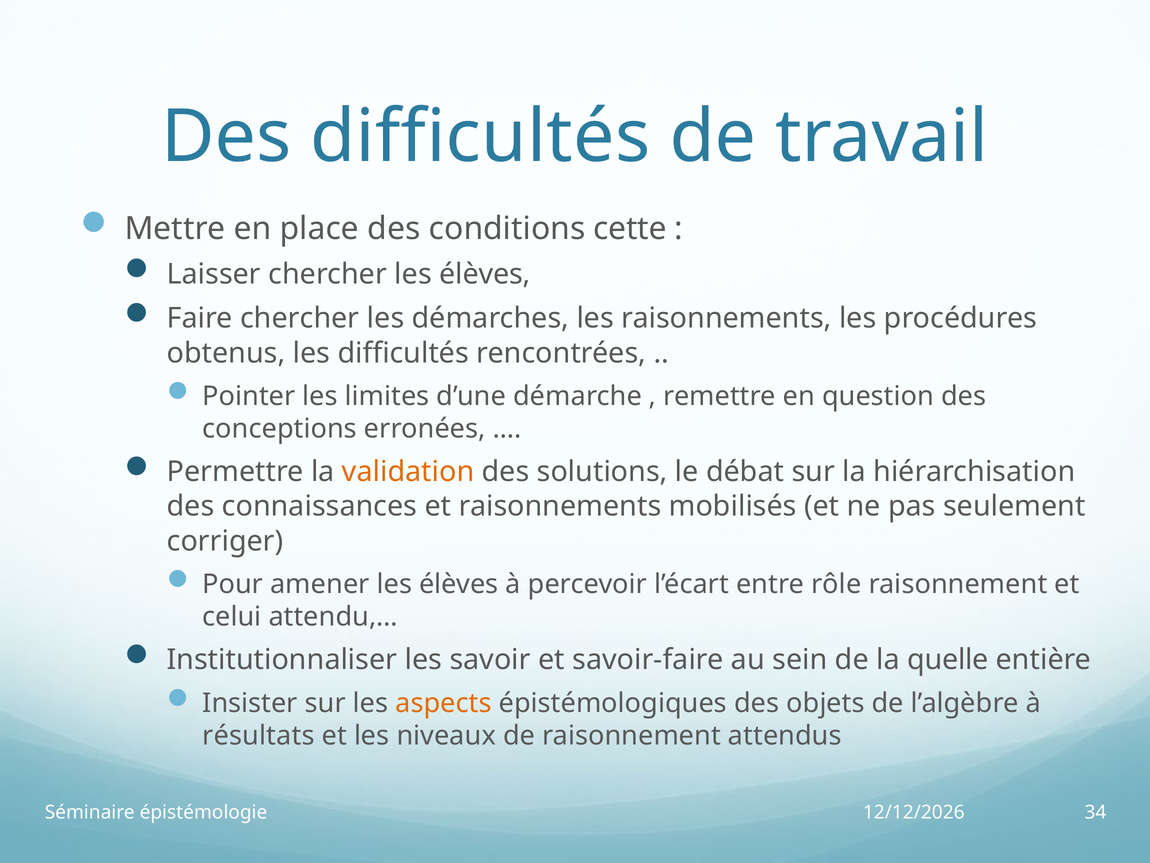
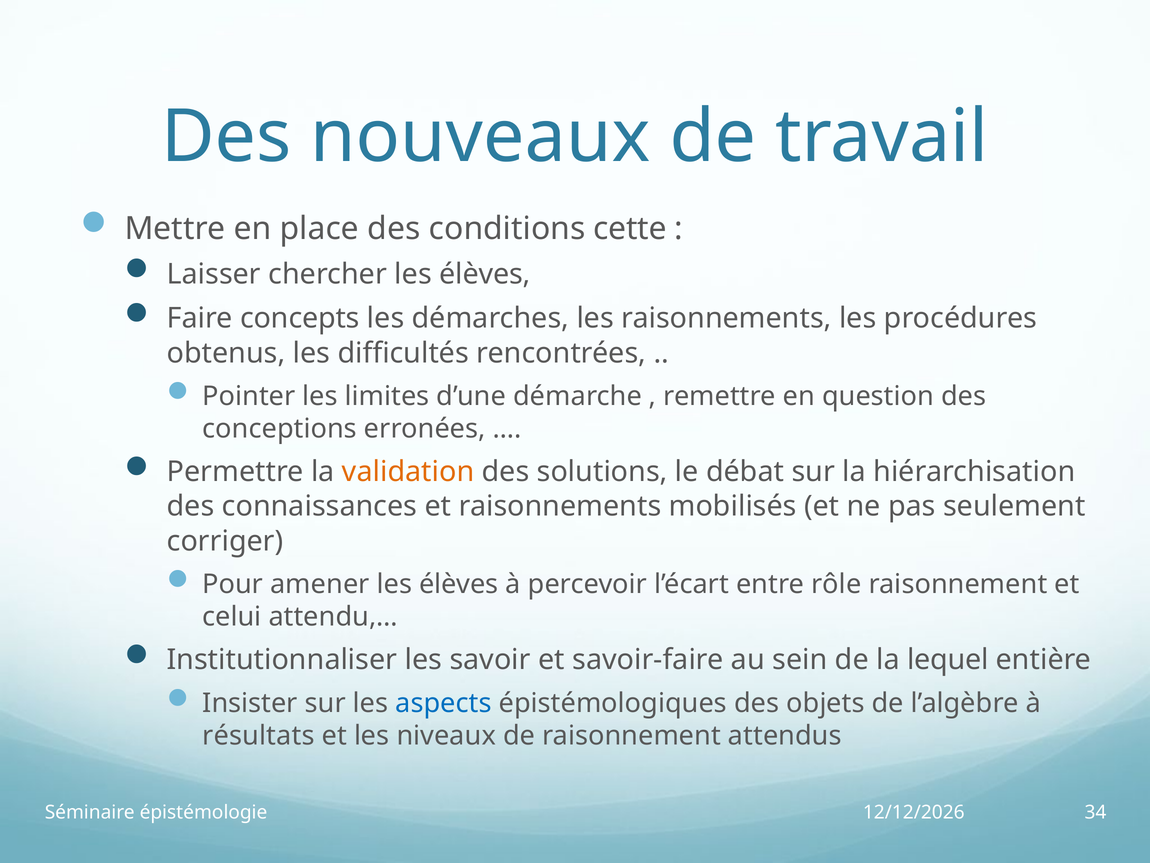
Des difficultés: difficultés -> nouveaux (481, 137)
Faire chercher: chercher -> concepts (300, 318)
quelle: quelle -> lequel (948, 660)
aspects colour: orange -> blue (444, 703)
